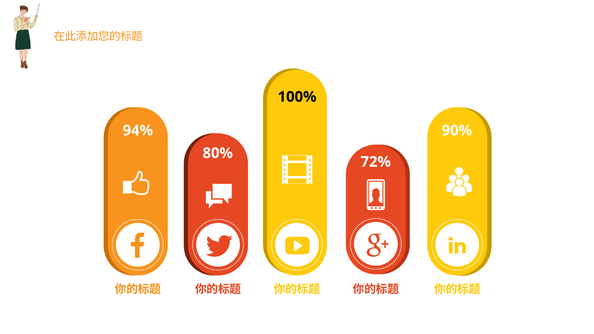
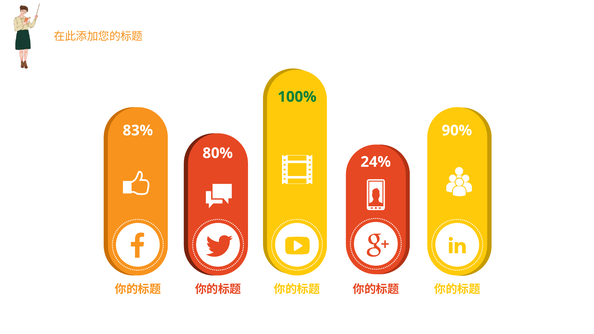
100% colour: black -> green (297, 97)
94%: 94% -> 83% (138, 131)
72%: 72% -> 24% (376, 162)
